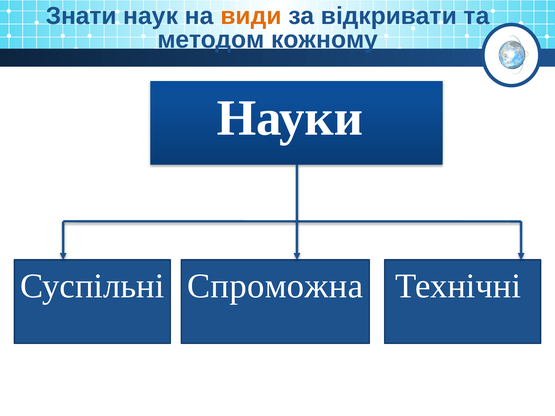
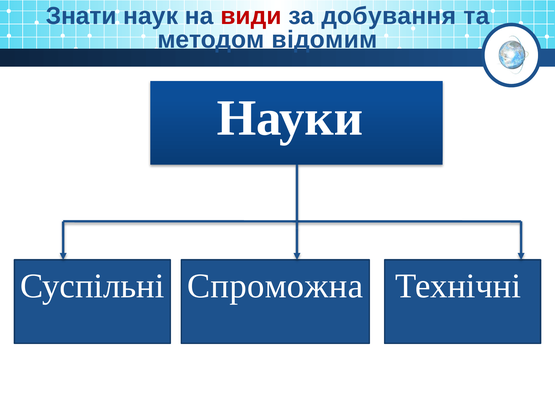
види colour: orange -> red (251, 16)
відкривати: відкривати -> добування (389, 16)
кожному: кожному -> відомим (325, 40)
